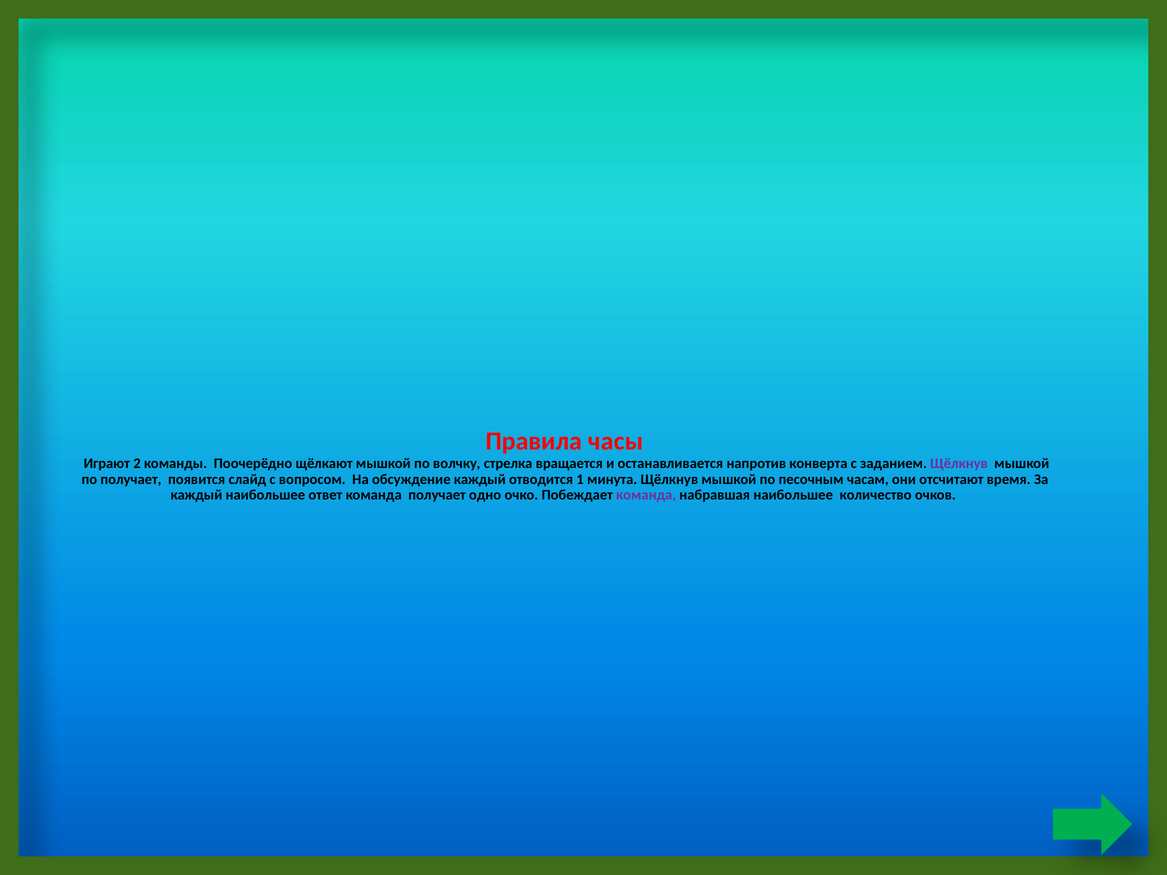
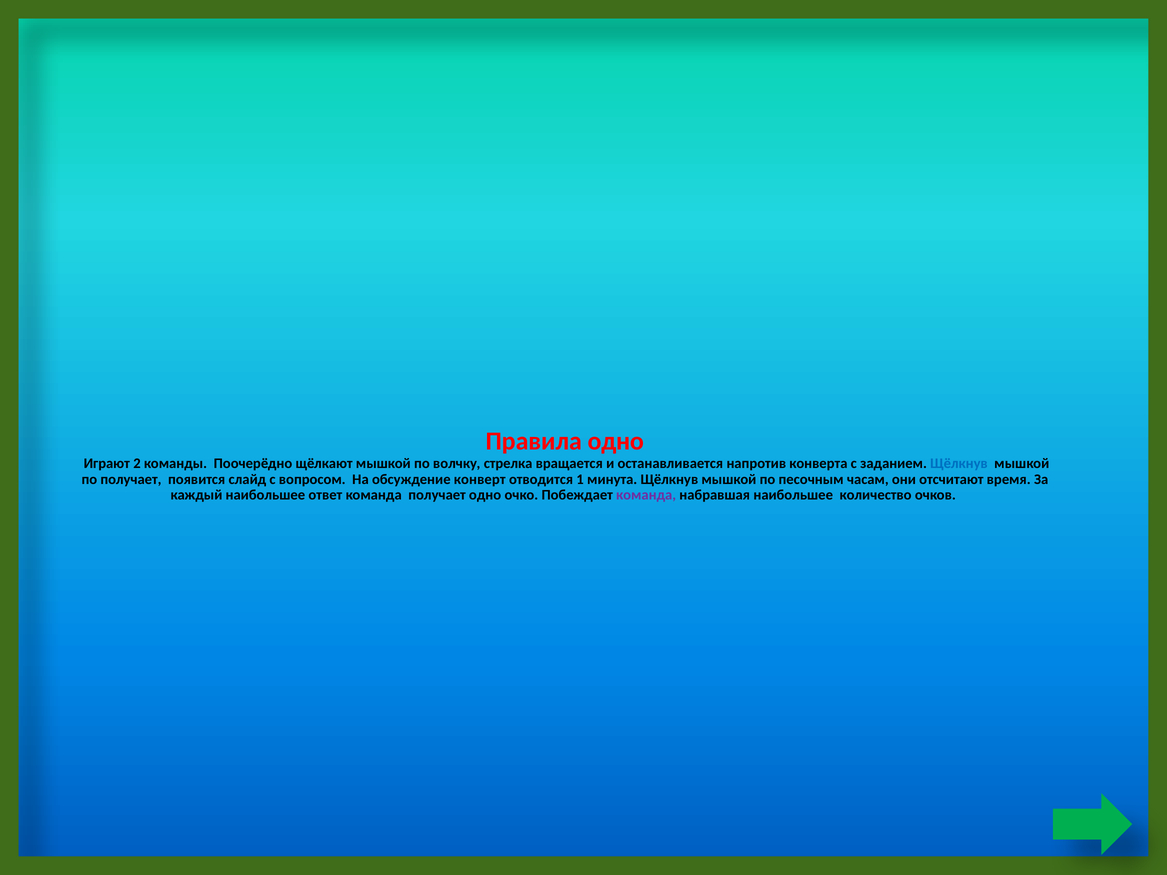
Правила часы: часы -> одно (616, 442)
Щёлкнув colour: purple -> blue (959, 464)
обсуждение каждый: каждый -> конверт (480, 479)
